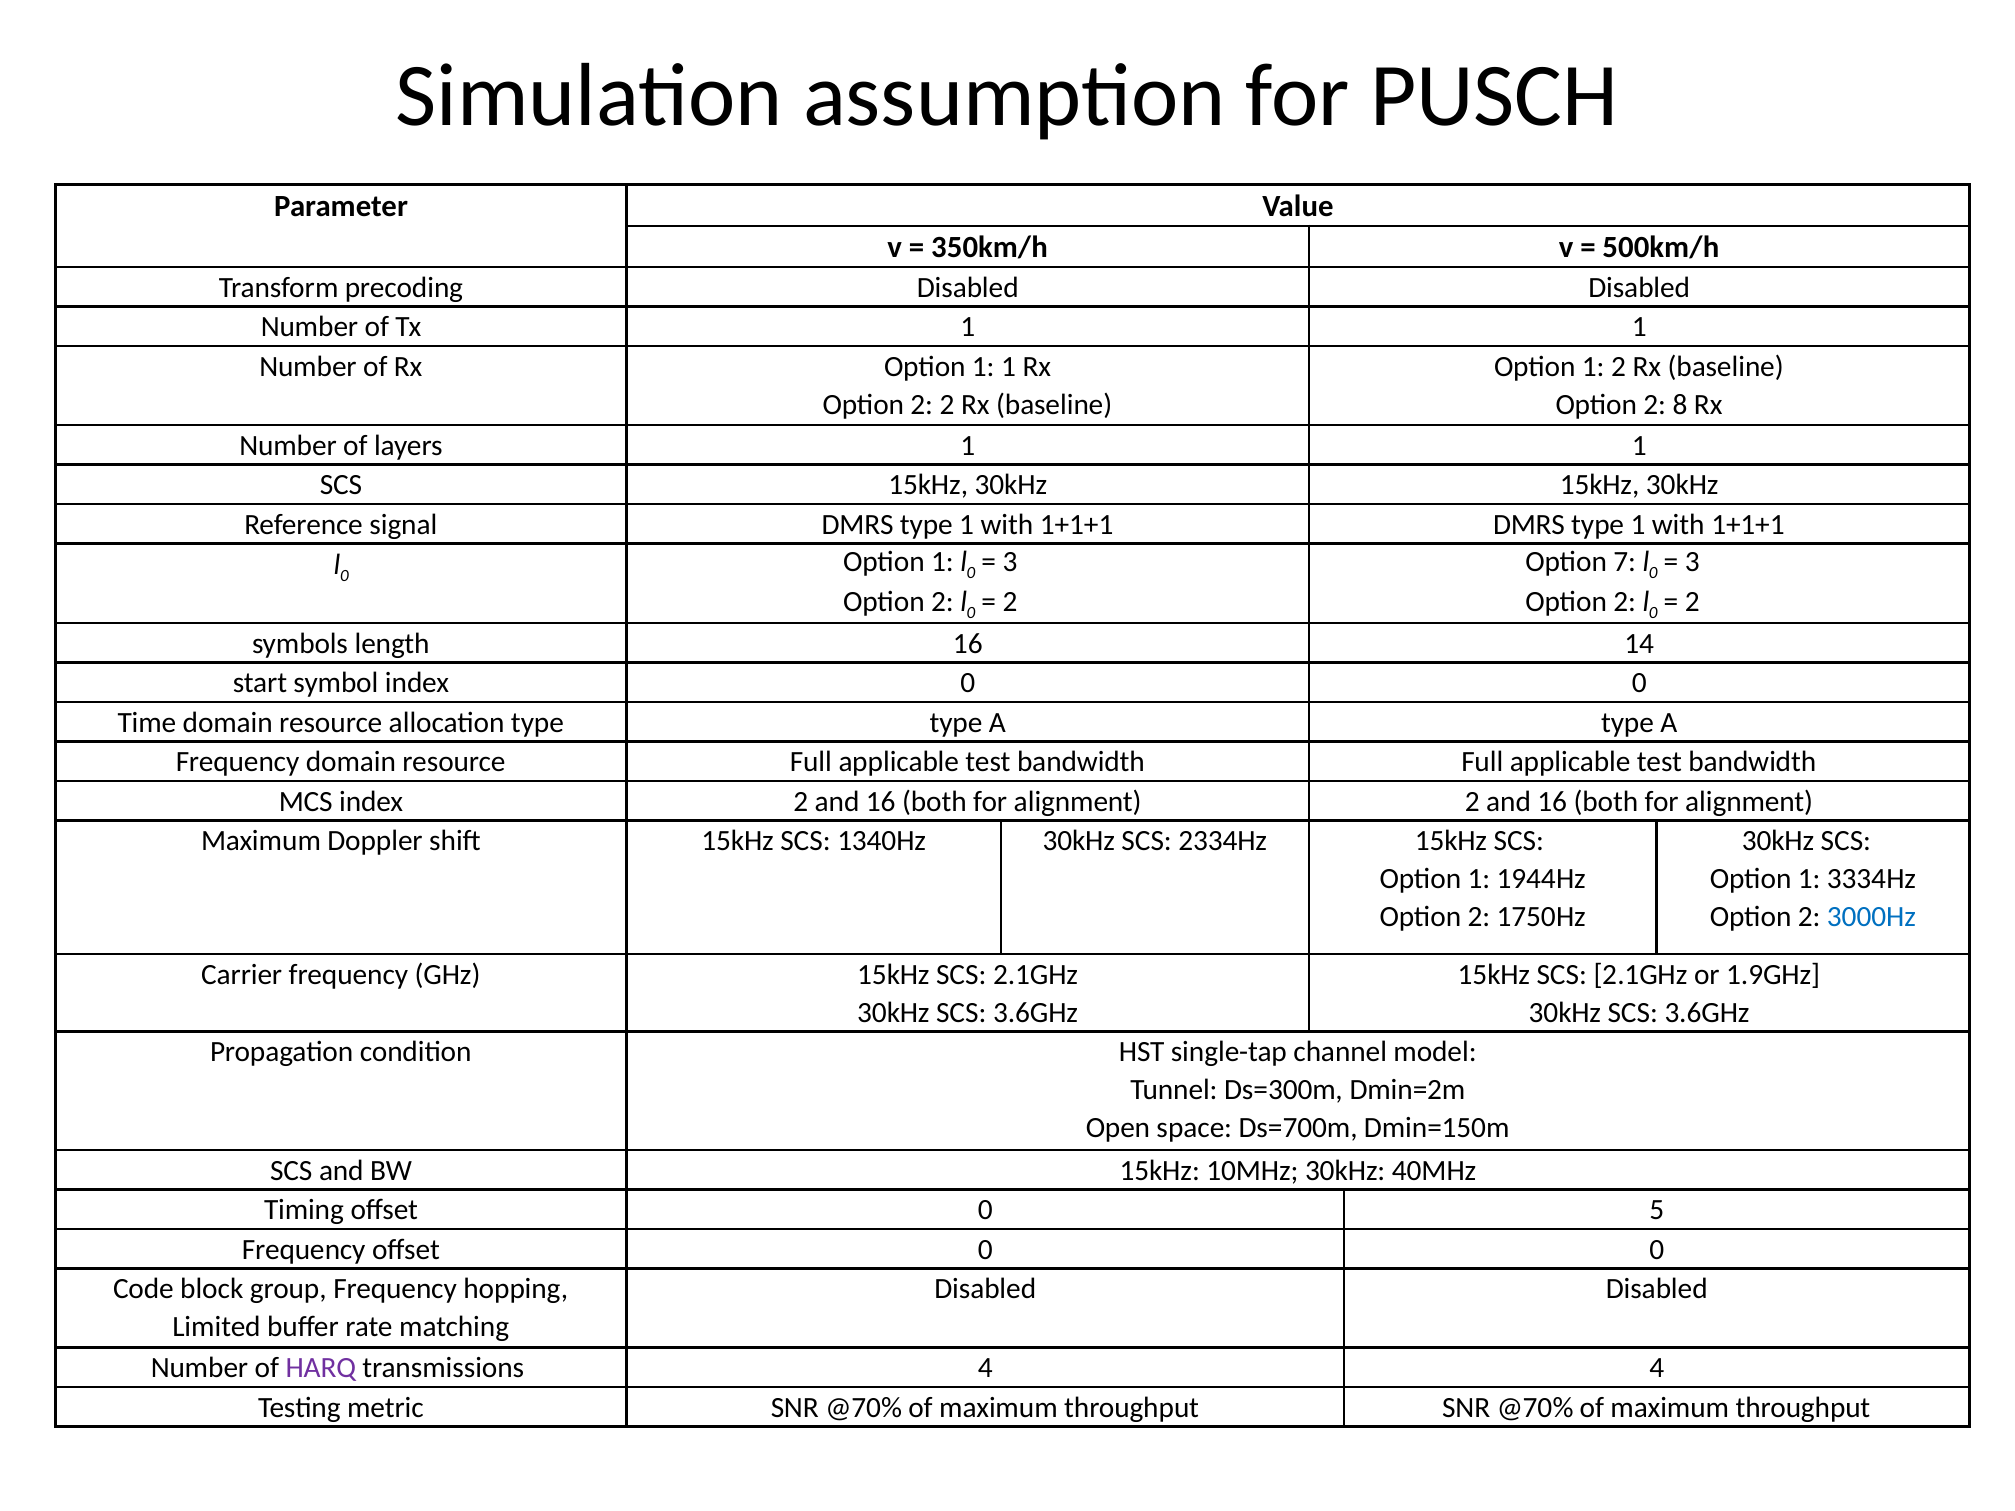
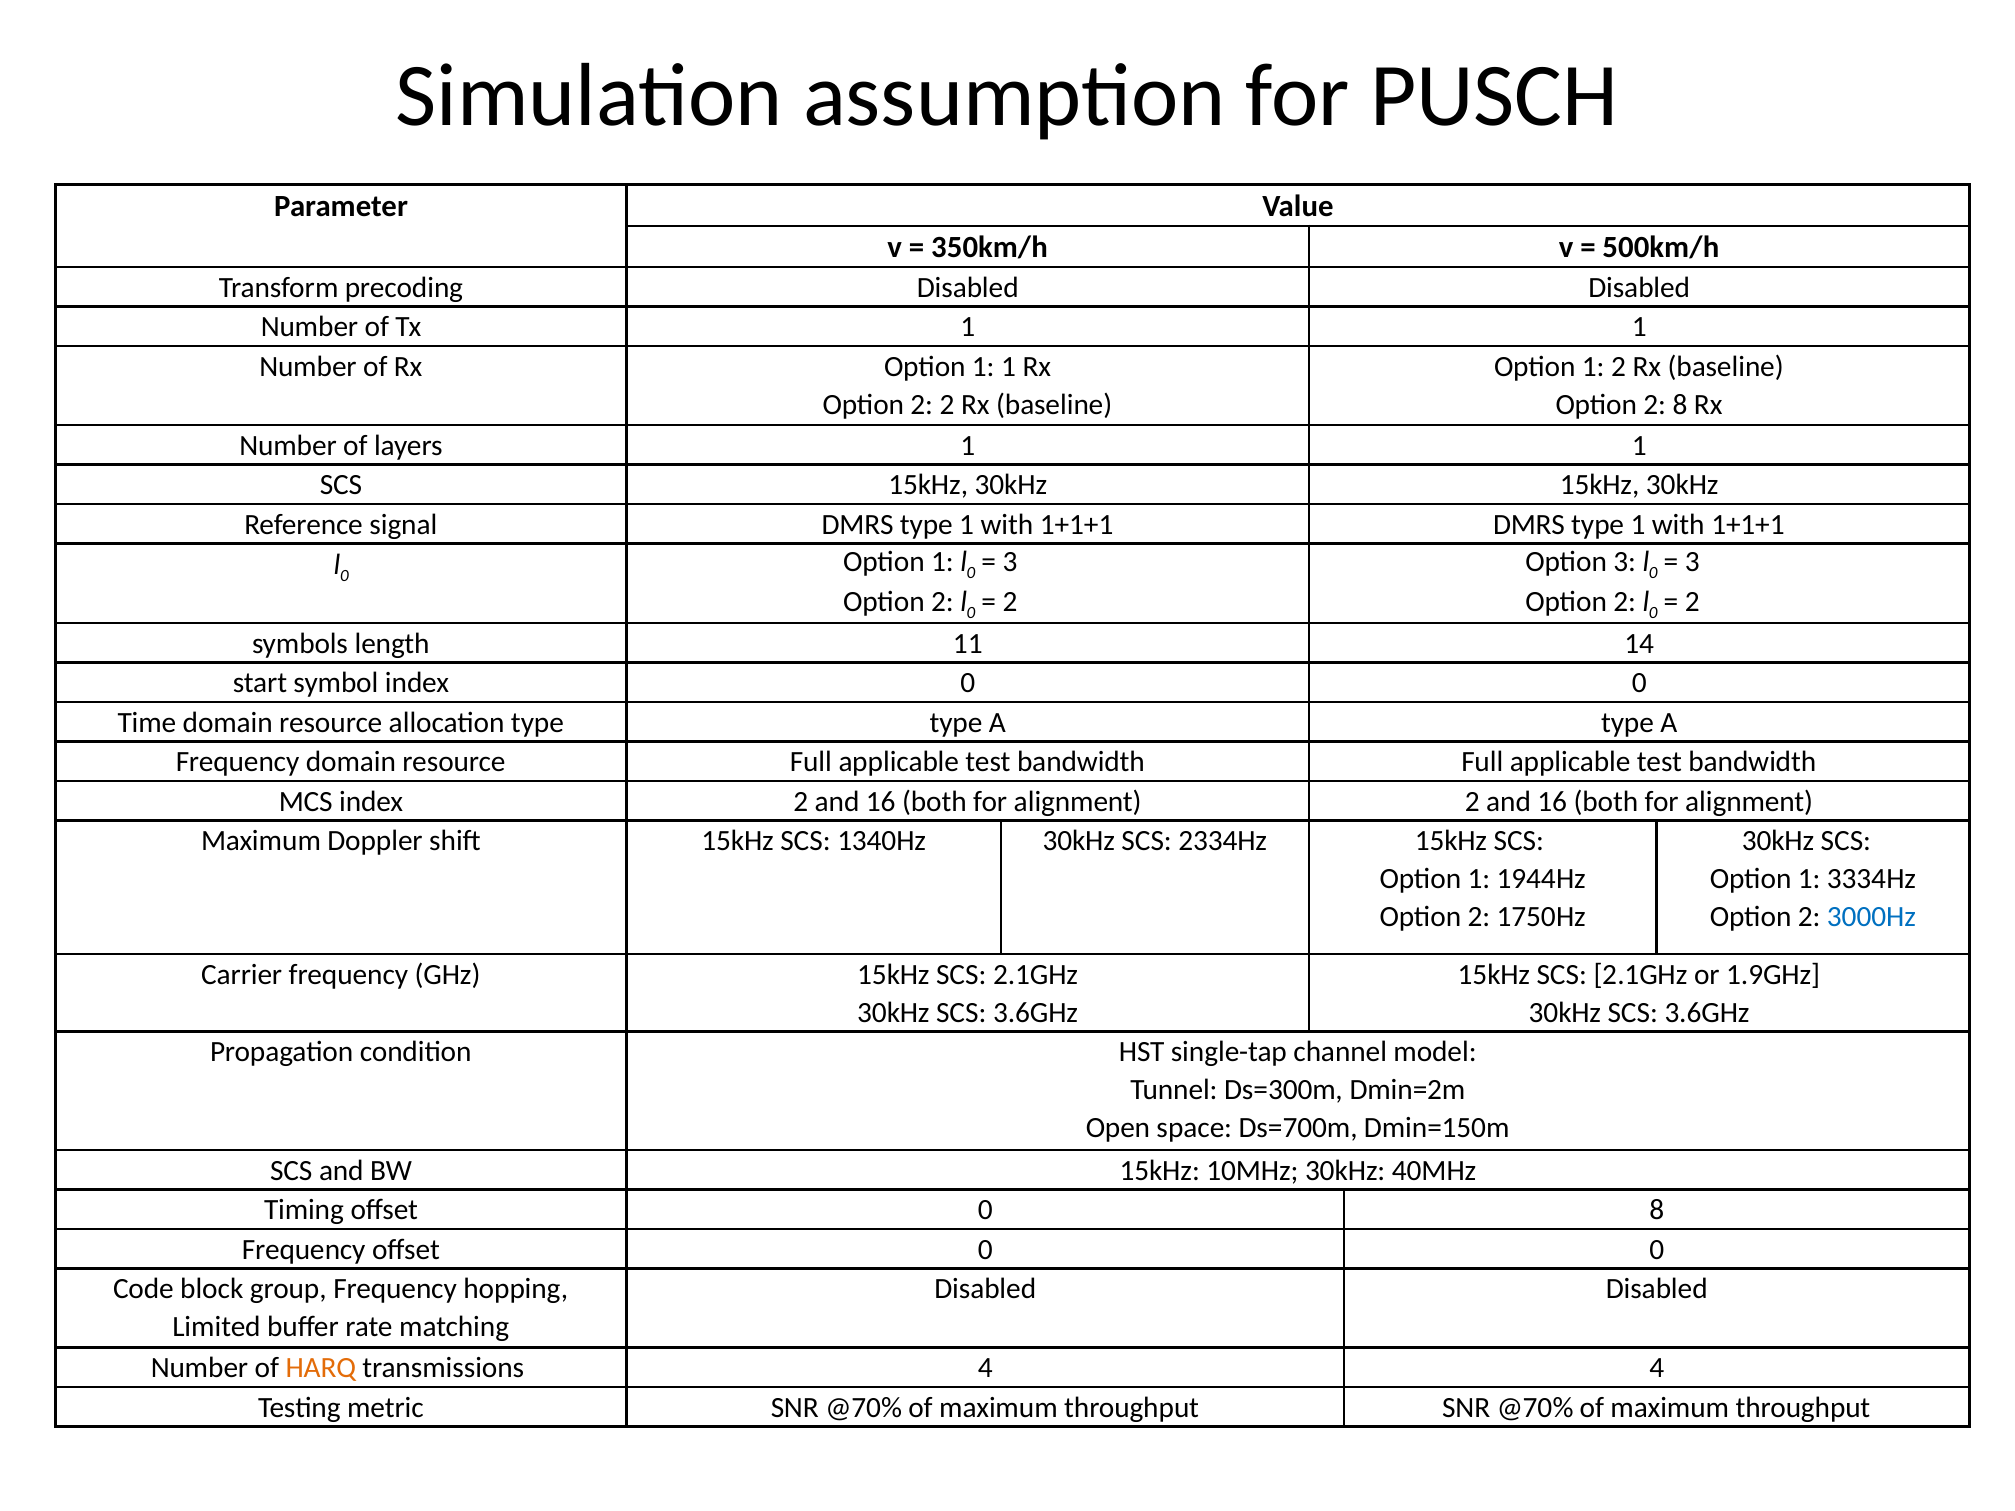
Option 7: 7 -> 3 (1625, 562)
length 16: 16 -> 11 (968, 644)
0 5: 5 -> 8 (1657, 1210)
HARQ colour: purple -> orange (321, 1368)
